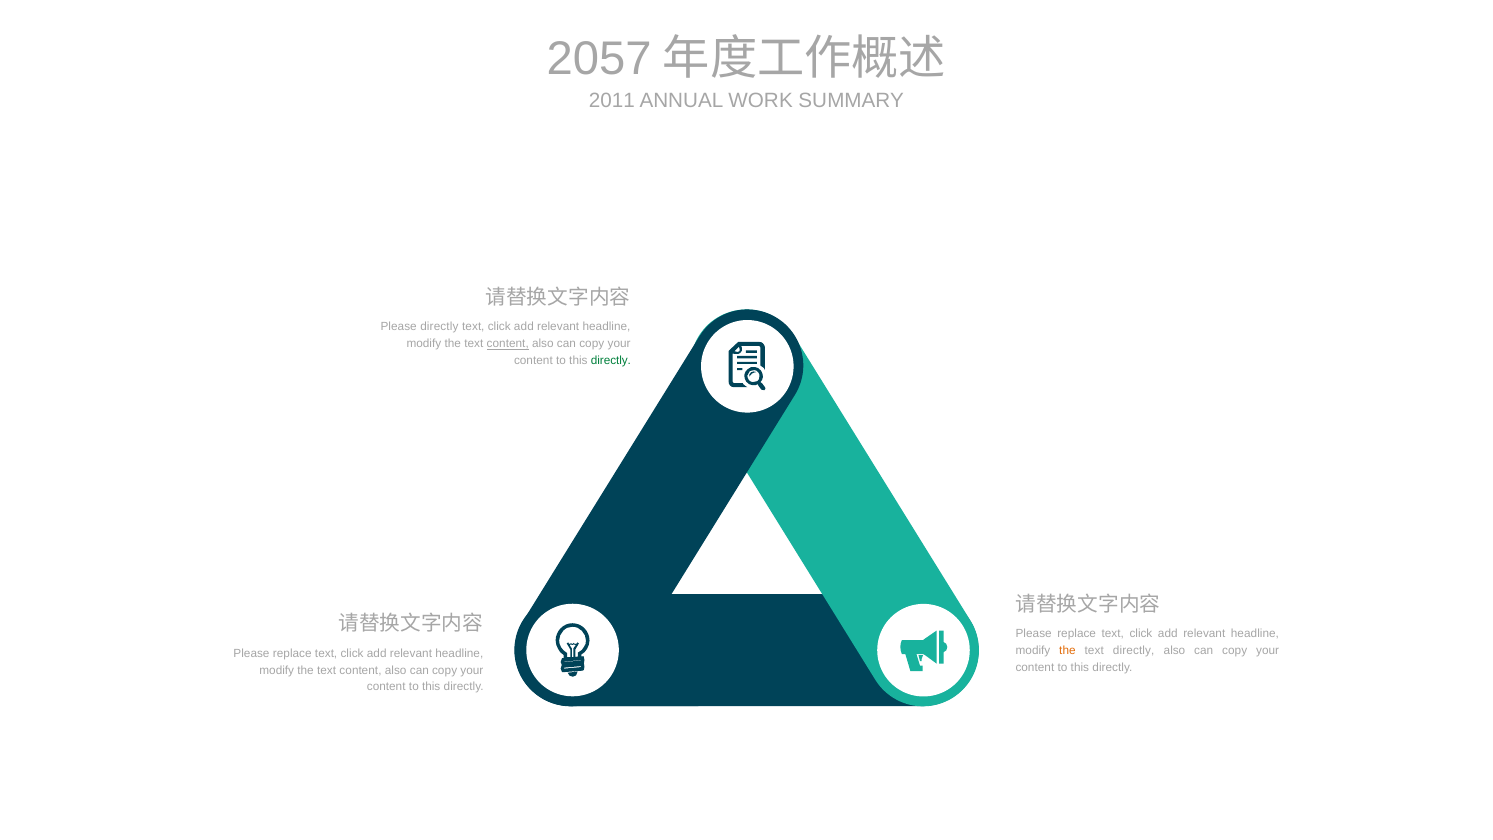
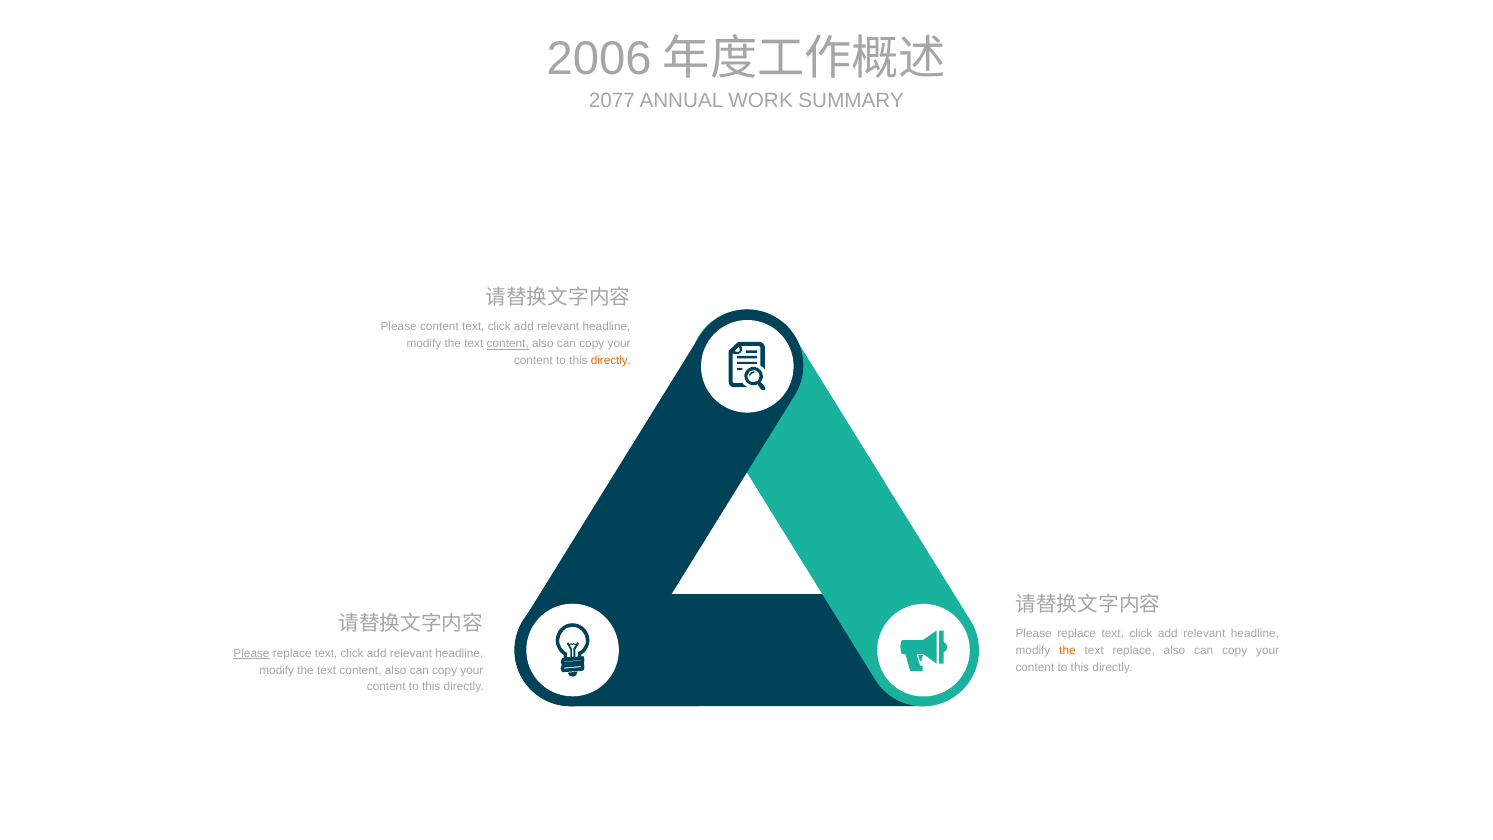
2057: 2057 -> 2006 (599, 59)
2011: 2011 -> 2077 (612, 100)
Please directly: directly -> content (439, 327)
directly colour: green -> orange (611, 361)
text directly: directly -> replace (1134, 650)
Please underline: none -> present (252, 653)
